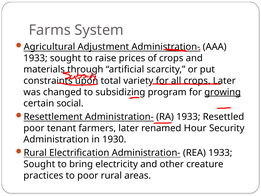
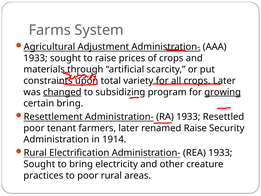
changed underline: none -> present (62, 92)
certain social: social -> bring (70, 103)
renamed Hour: Hour -> Raise (195, 128)
1930: 1930 -> 1914 (114, 139)
